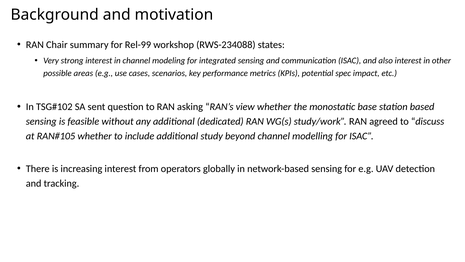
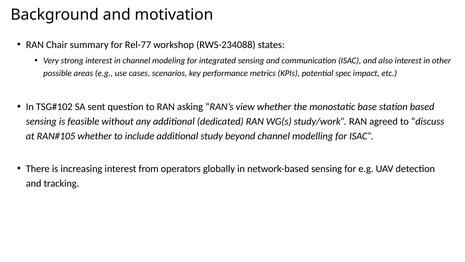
Rel-99: Rel-99 -> Rel-77 (138, 45)
